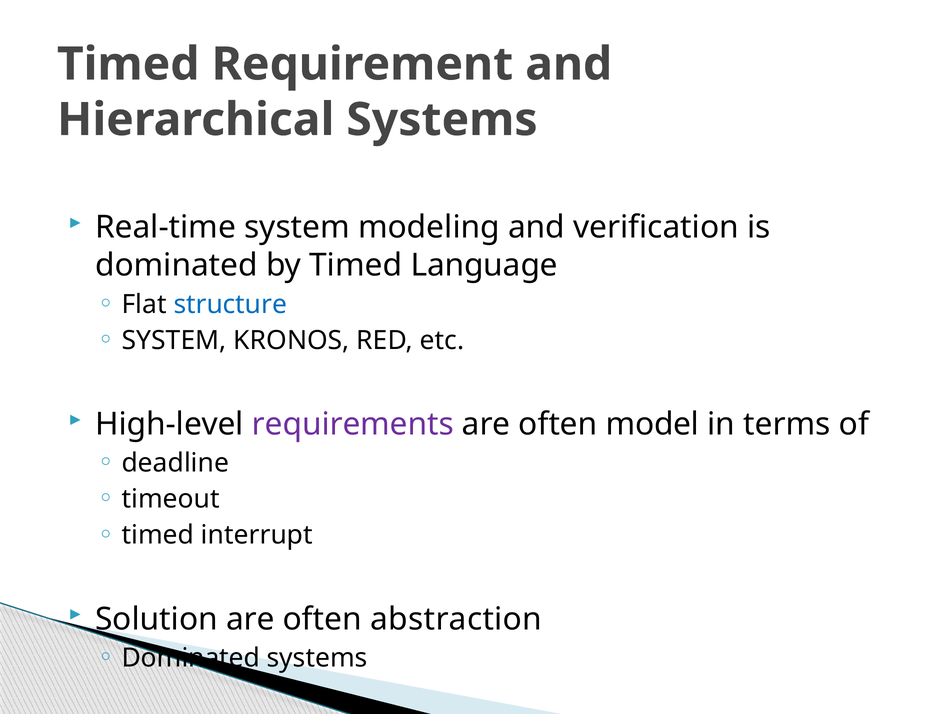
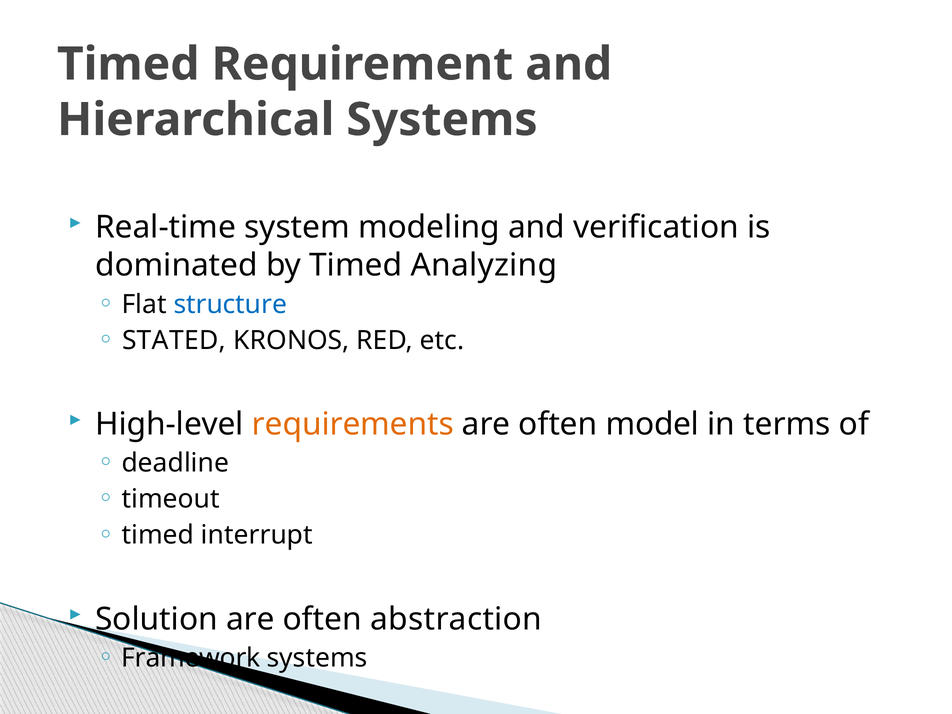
Language: Language -> Analyzing (484, 265)
SYSTEM: SYSTEM -> STATED (174, 340)
requirements colour: purple -> orange (353, 424)
Dominated: Dominated -> Framework (191, 658)
